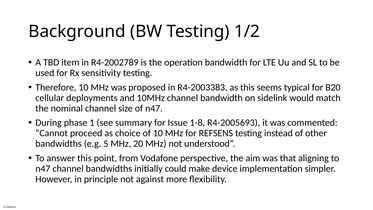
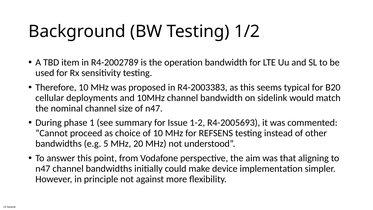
1-8: 1-8 -> 1-2 (197, 123)
